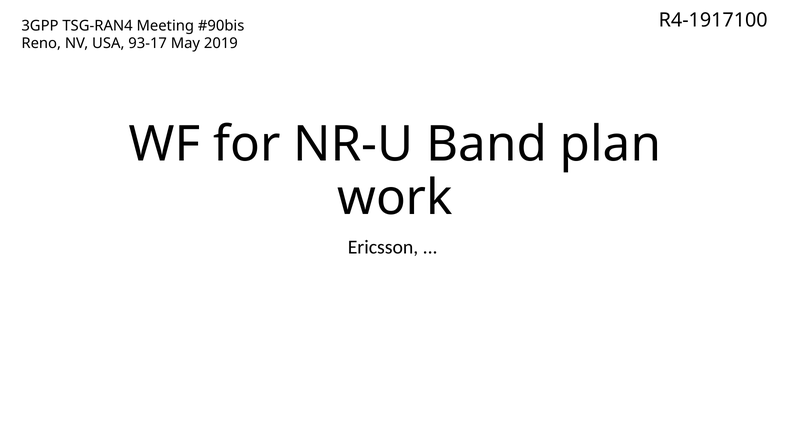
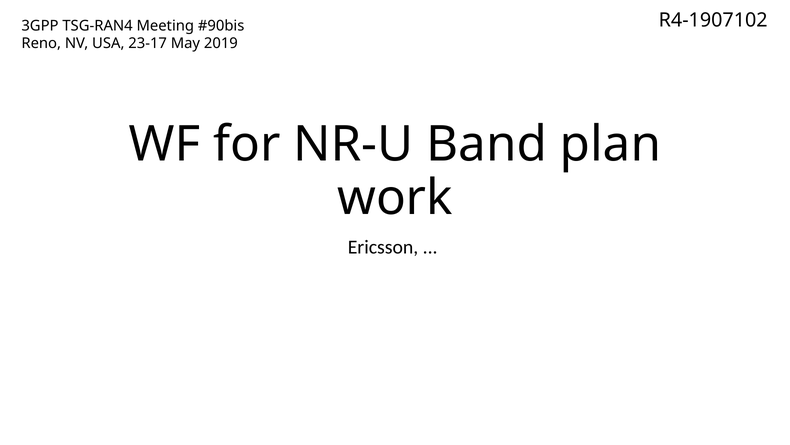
R4-1917100: R4-1917100 -> R4-1907102 (713, 20)
93-17: 93-17 -> 23-17 (148, 43)
